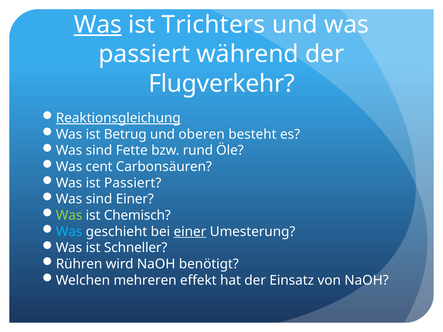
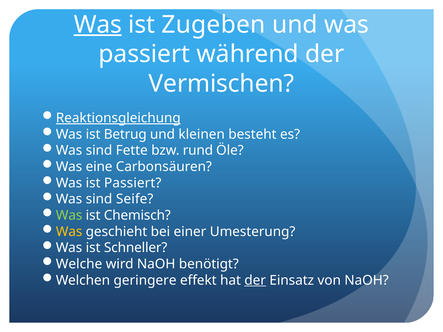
Trichters: Trichters -> Zugeben (213, 25)
Flugverkehr: Flugverkehr -> Vermischen (221, 84)
oberen: oberen -> kleinen (202, 134)
cent: cent -> eine (99, 167)
sind Einer: Einer -> Seife (135, 199)
Was colour: light blue -> yellow (69, 232)
einer underline: present -> none (190, 232)
Rühren: Rühren -> Welche (79, 264)
mehreren: mehreren -> geringere (145, 280)
der underline: none -> present (255, 280)
